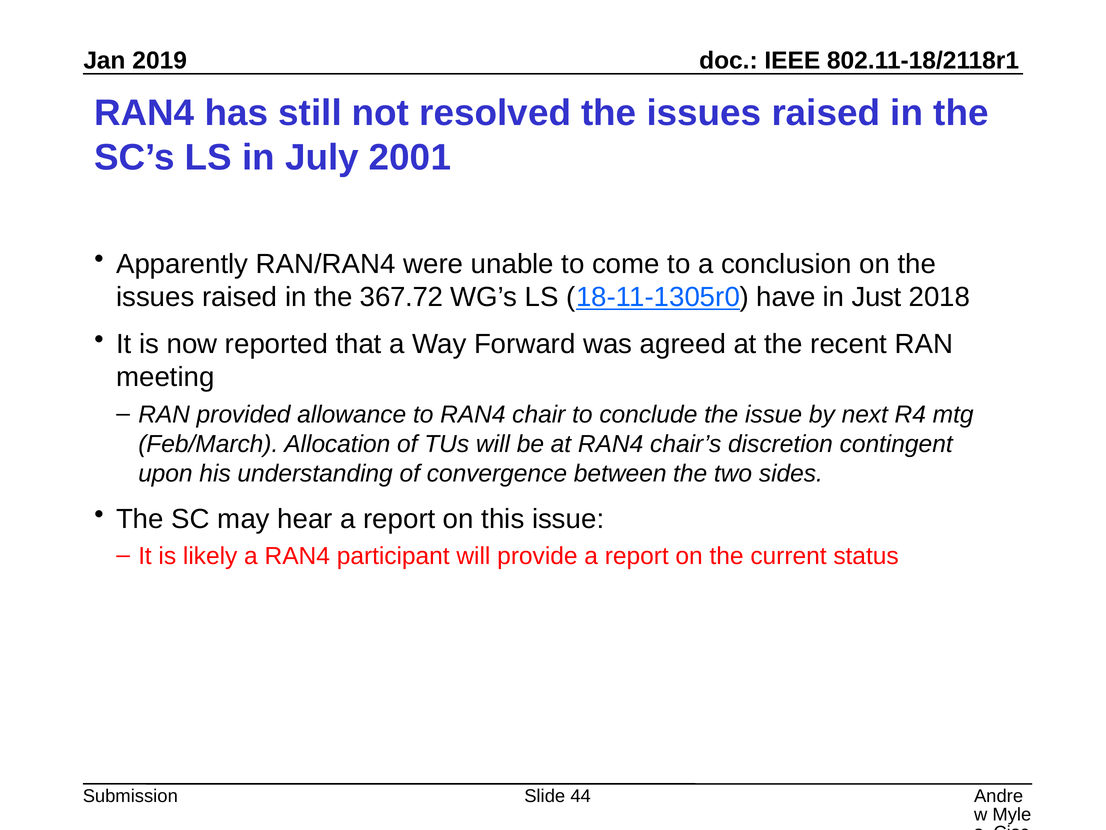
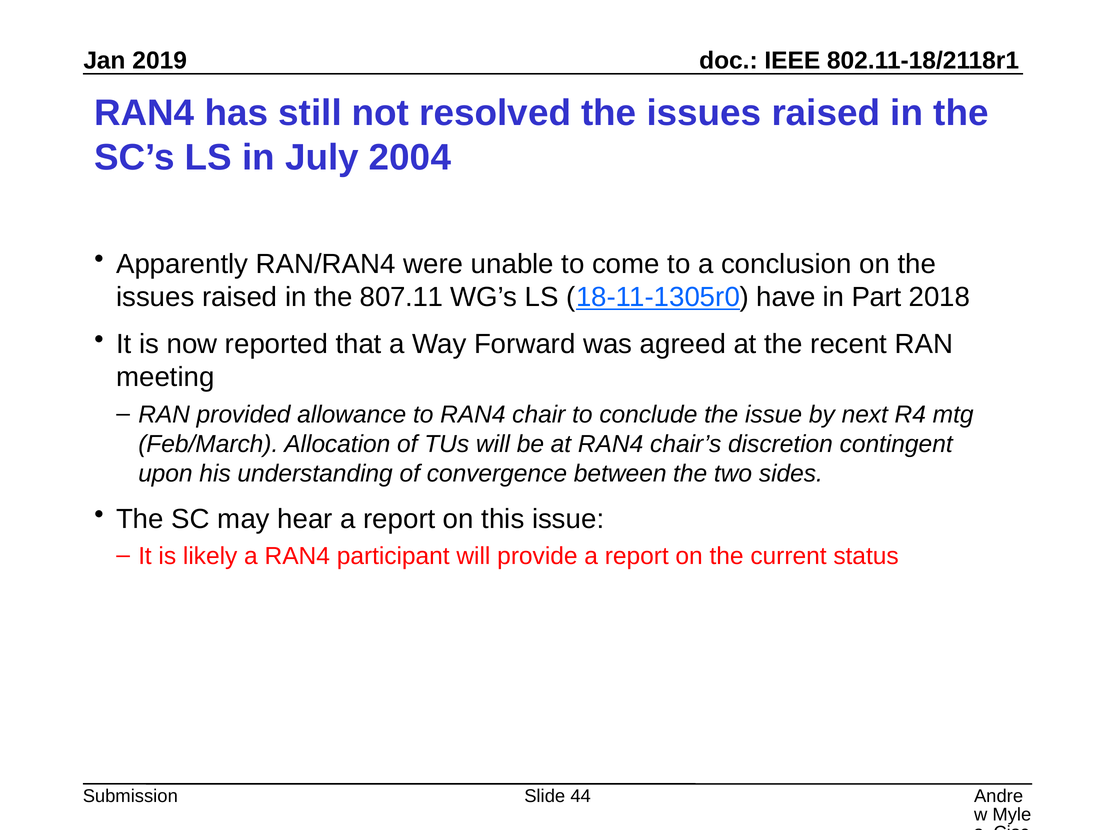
2001: 2001 -> 2004 (410, 157)
367.72: 367.72 -> 807.11 (401, 297)
Just: Just -> Part (877, 297)
